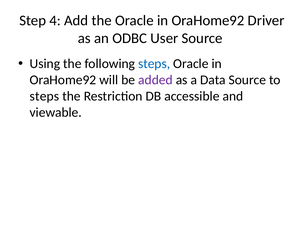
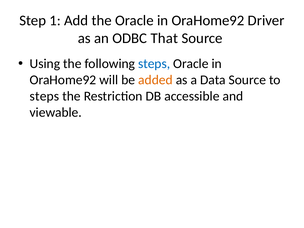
4: 4 -> 1 (55, 21)
User: User -> That (164, 38)
added colour: purple -> orange (155, 80)
